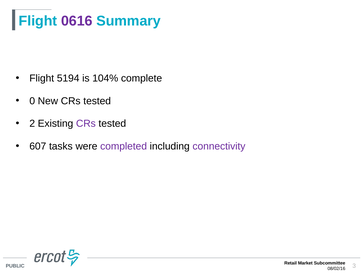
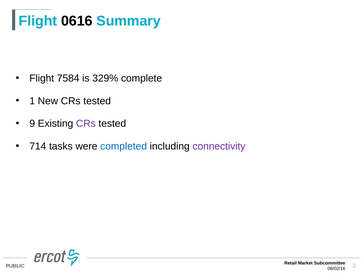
0616 colour: purple -> black (77, 21)
5194: 5194 -> 7584 (68, 78)
104%: 104% -> 329% (105, 78)
0: 0 -> 1 (32, 101)
2: 2 -> 9 (32, 124)
607: 607 -> 714 (38, 146)
completed colour: purple -> blue (124, 146)
